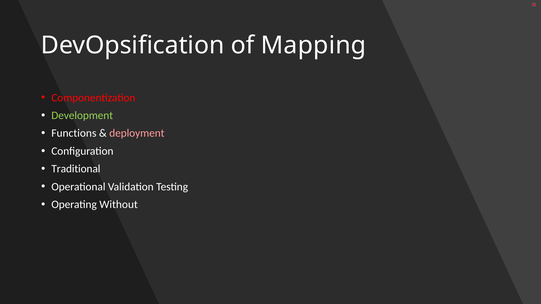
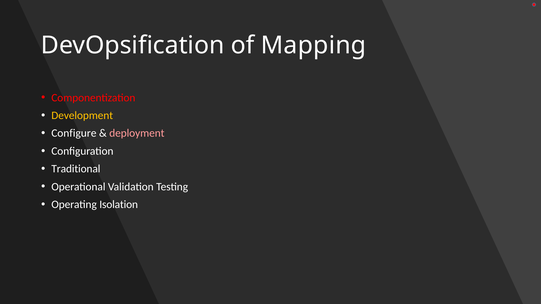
Development colour: light green -> yellow (82, 116)
Functions: Functions -> Configure (74, 133)
Without: Without -> Isolation (119, 205)
